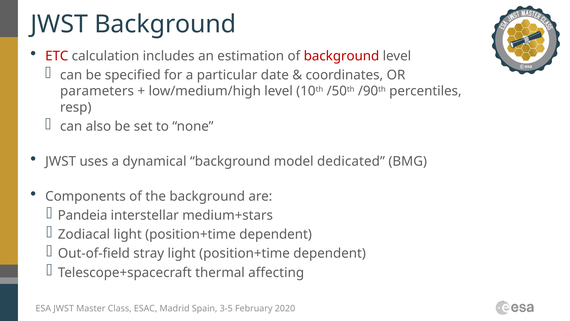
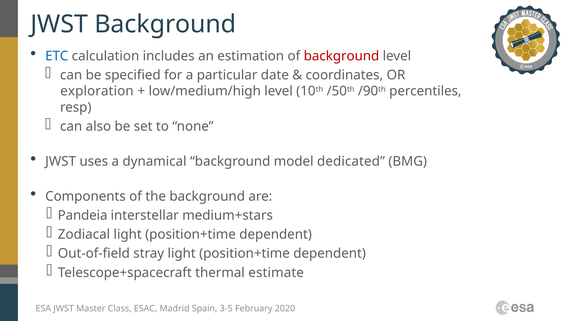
ETC colour: red -> blue (57, 56)
parameters: parameters -> exploration (97, 91)
affecting: affecting -> estimate (276, 272)
